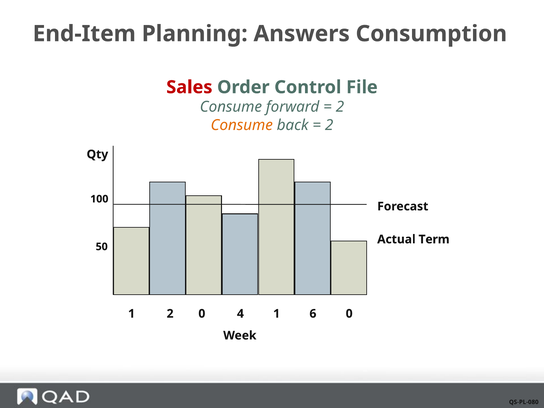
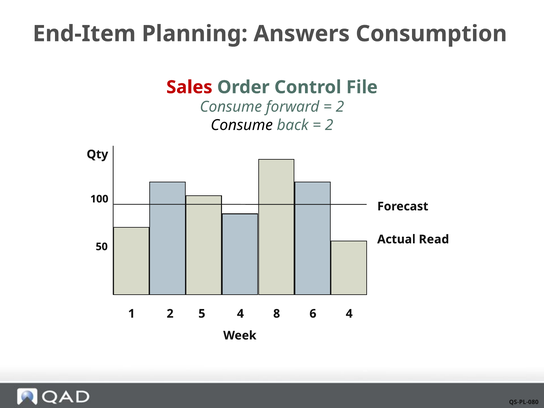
Consume colour: orange -> black (242, 125)
Term: Term -> Read (434, 239)
2 0: 0 -> 5 (202, 314)
4 1: 1 -> 8 (277, 314)
6 0: 0 -> 4 (349, 314)
